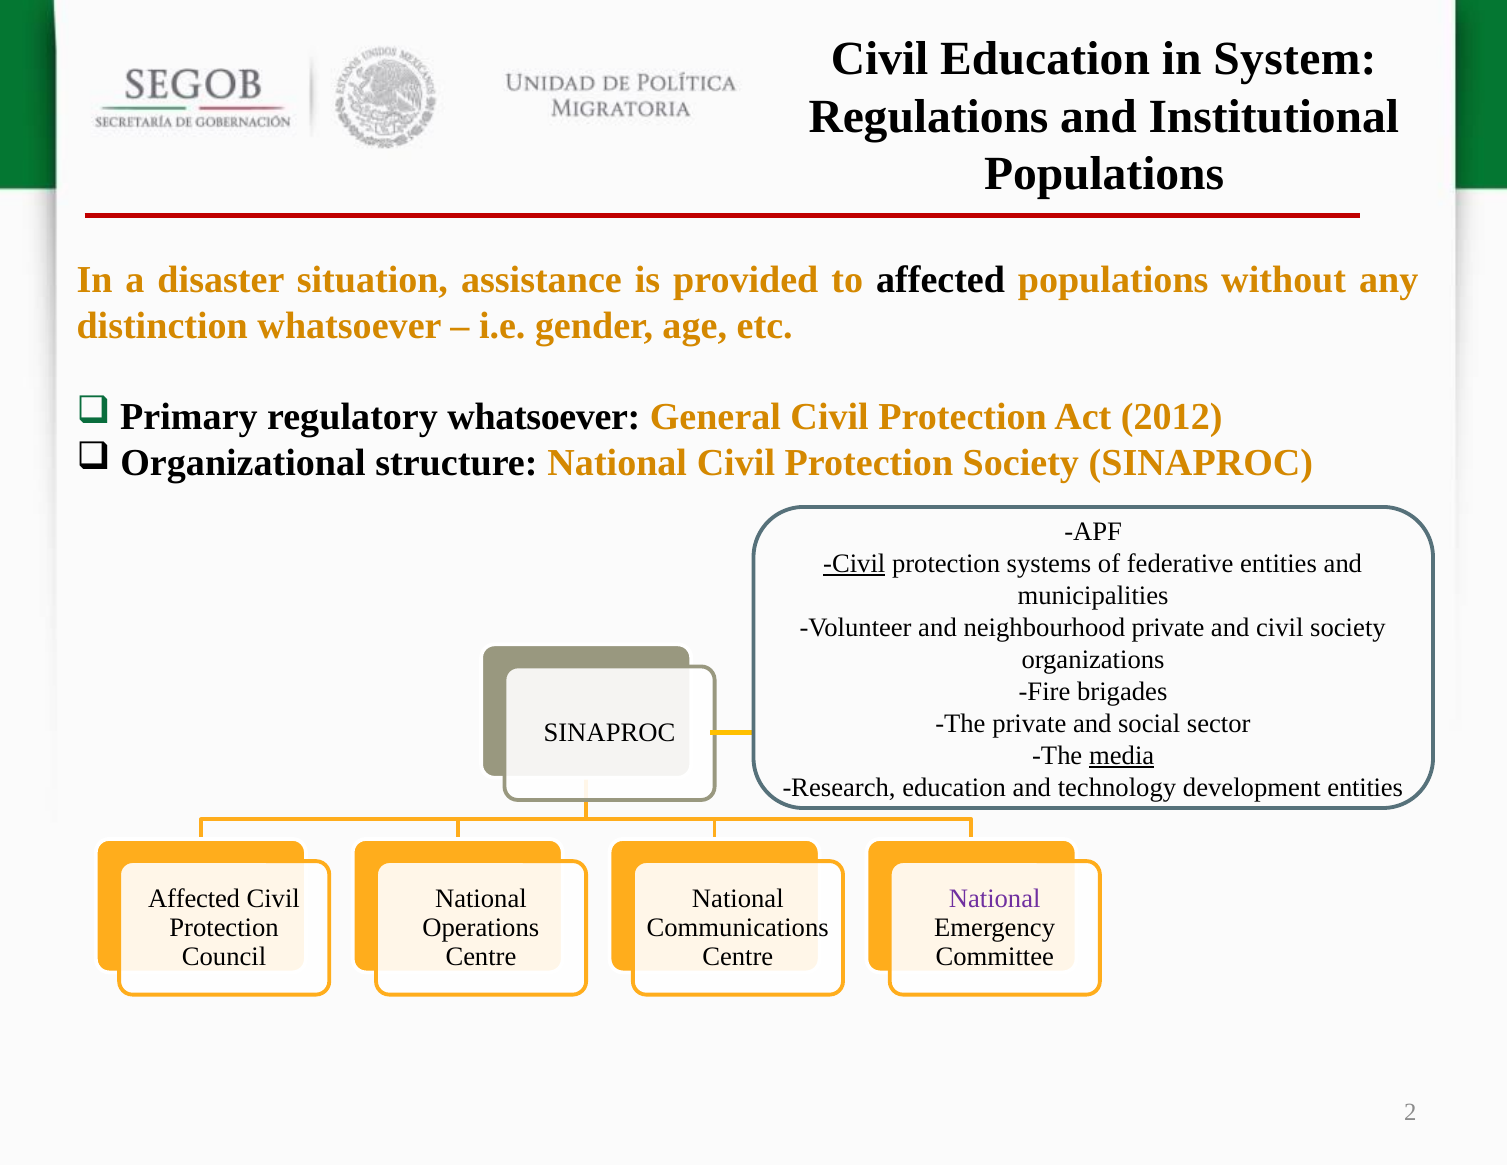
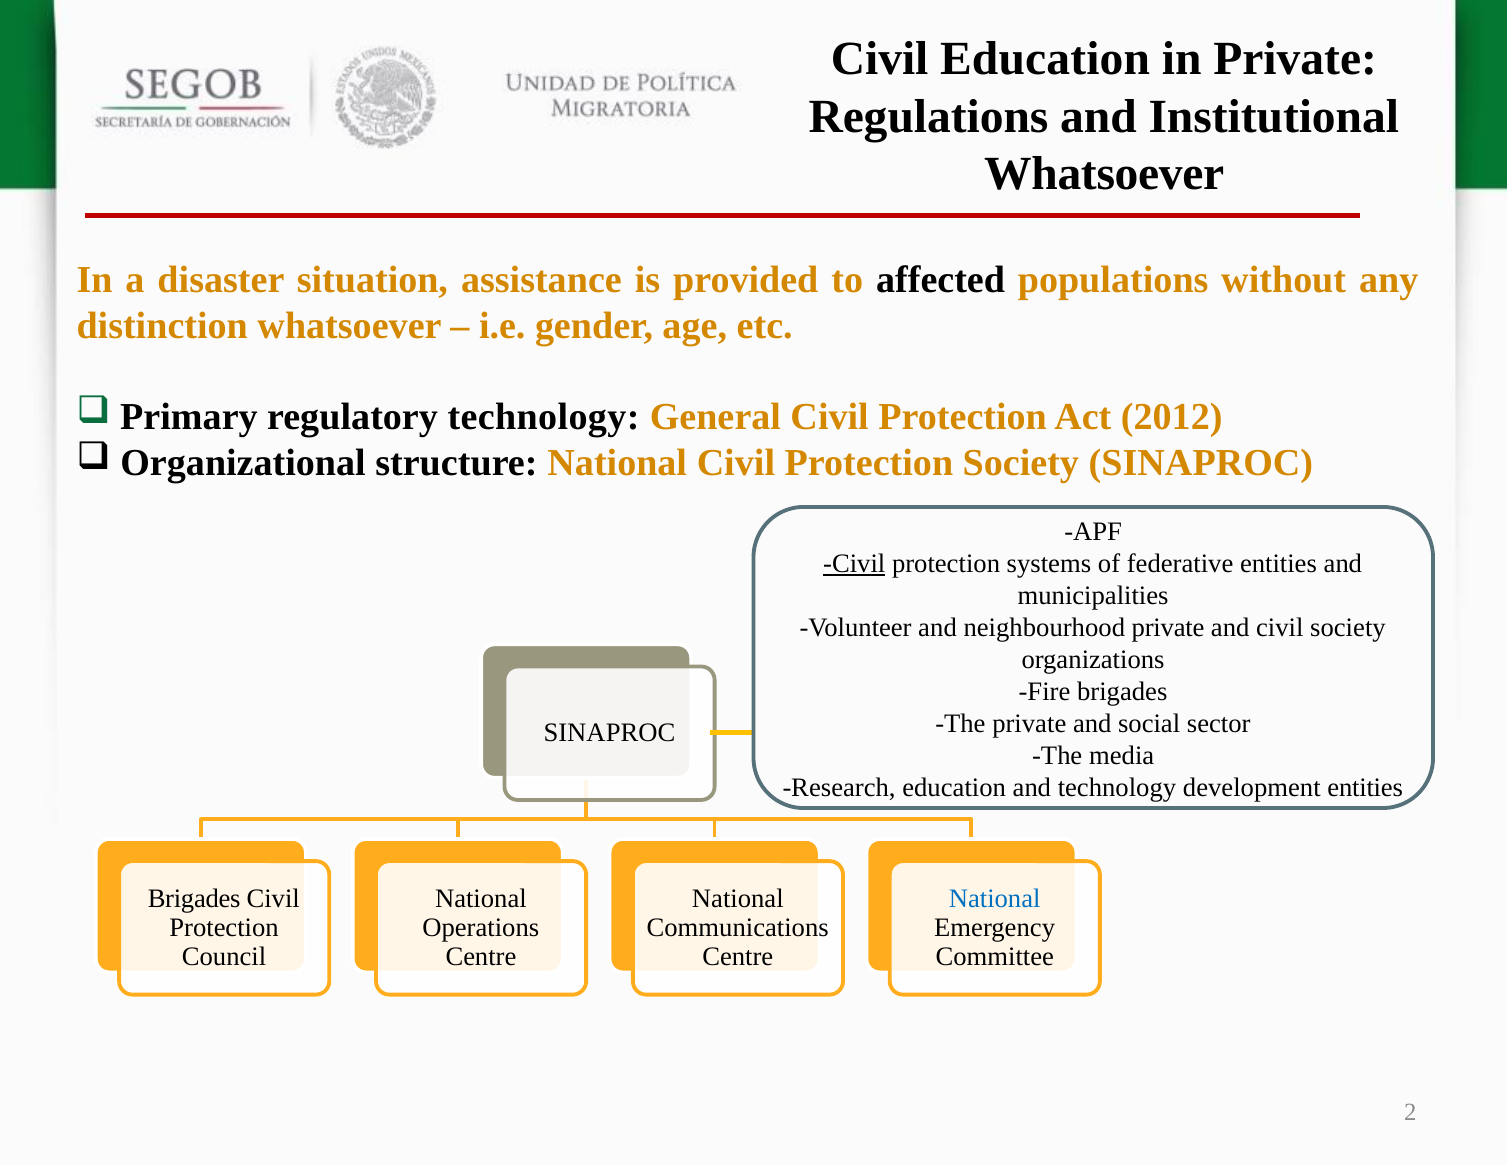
in System: System -> Private (1295, 59)
Populations: Populations -> Whatsoever (1104, 173)
regulatory whatsoever: whatsoever -> technology (543, 417)
media underline: present -> none (1122, 755)
Affected: Affected -> Brigades (194, 899)
National colour: purple -> blue (995, 899)
